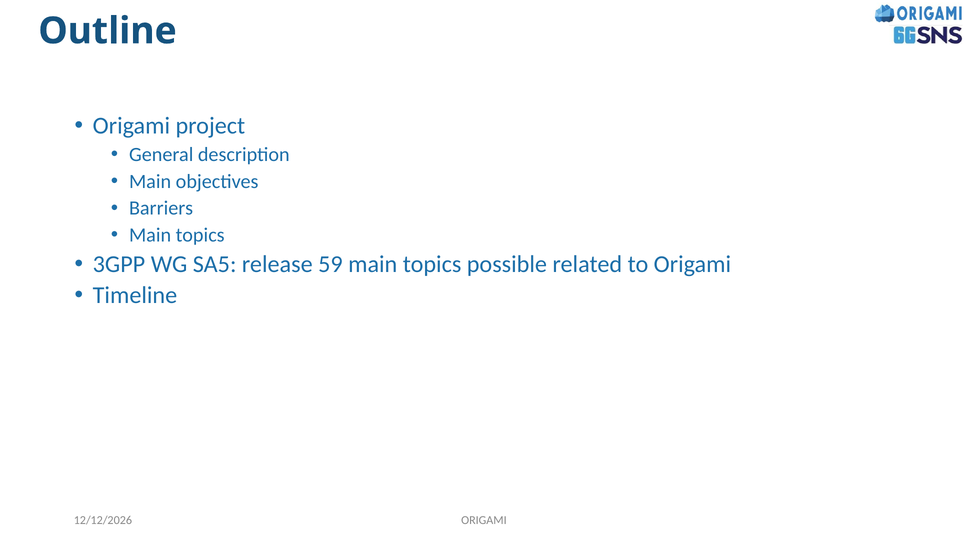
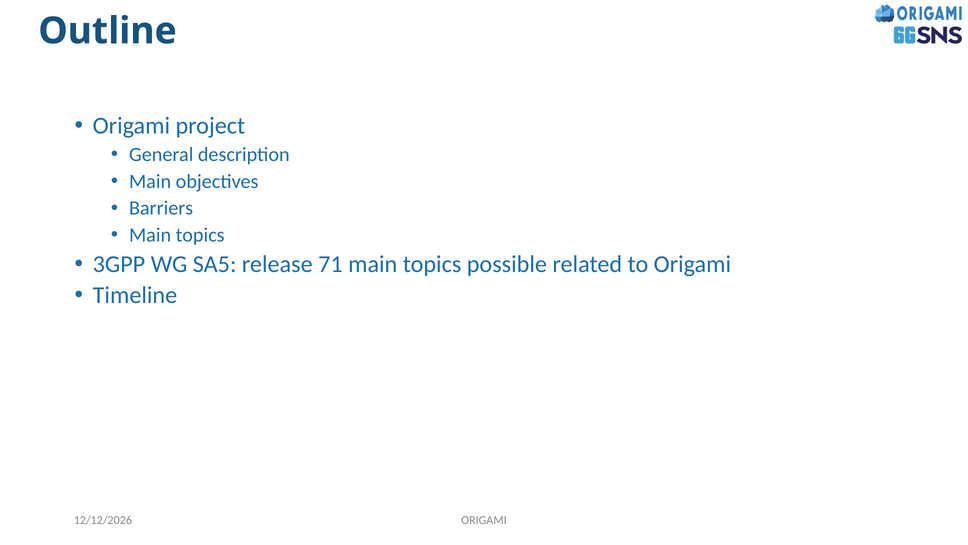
59: 59 -> 71 (330, 264)
